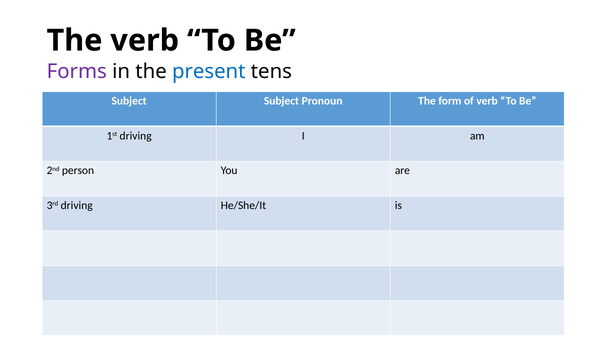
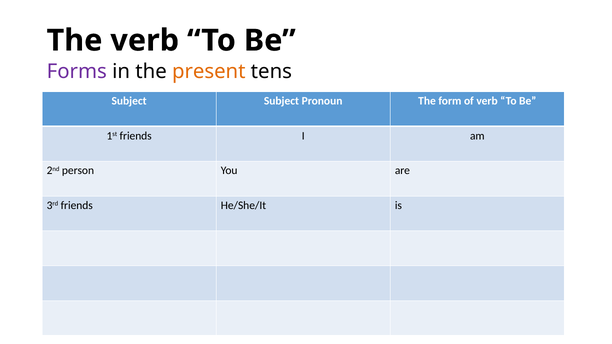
present colour: blue -> orange (209, 71)
1st driving: driving -> friends (136, 136)
3rd driving: driving -> friends (77, 206)
